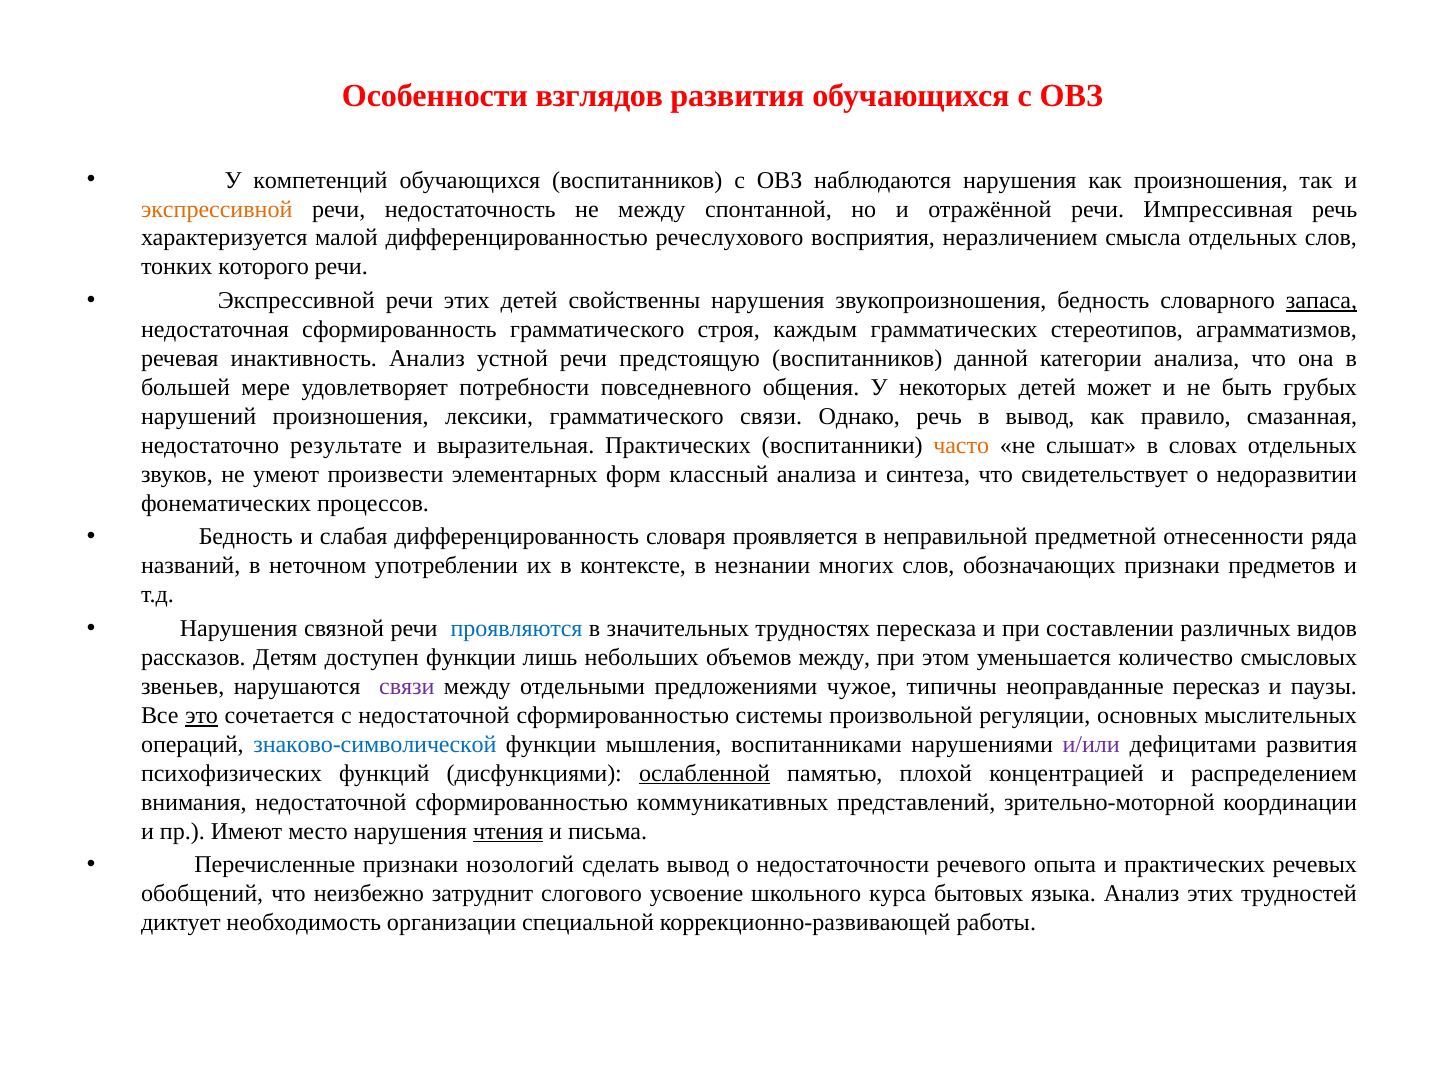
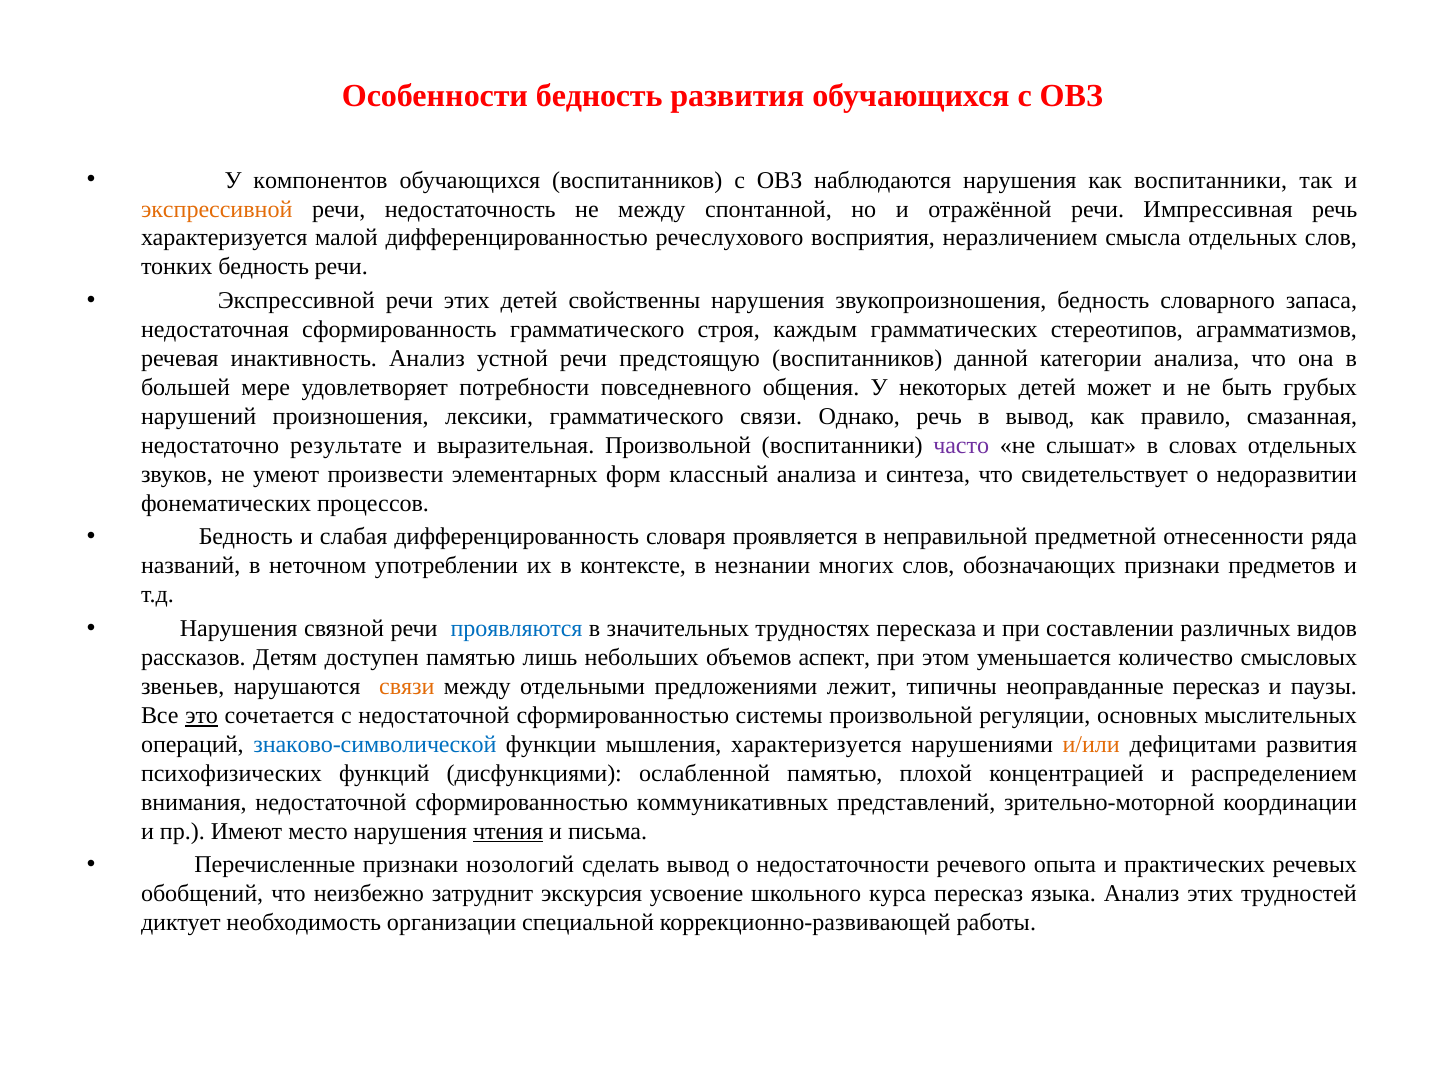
Особенности взглядов: взглядов -> бедность (599, 96)
компетенций: компетенций -> компонентов (320, 180)
как произношения: произношения -> воспитанники (1211, 180)
тонких которого: которого -> бедность (264, 267)
запаса underline: present -> none (1322, 301)
выразительная Практических: Практических -> Произвольной (678, 445)
часто colour: orange -> purple (961, 445)
доступен функции: функции -> памятью (471, 657)
объемов между: между -> аспект (834, 657)
связи colour: purple -> orange (407, 686)
чужое: чужое -> лежит (862, 686)
мышления воспитанниками: воспитанниками -> характеризуется (816, 744)
и/или colour: purple -> orange (1091, 744)
ослабленной underline: present -> none (705, 773)
слогового: слогового -> экскурсия (592, 893)
курса бытовых: бытовых -> пересказ (979, 893)
